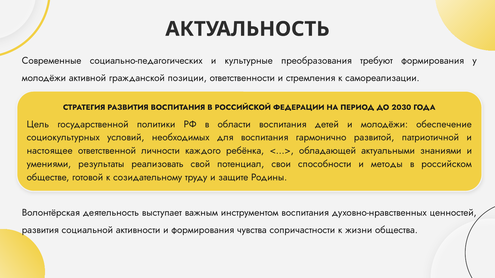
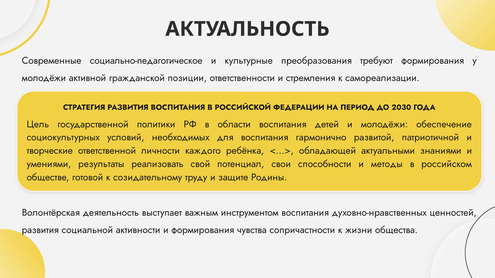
социально-педагогических: социально-педагогических -> социально-педагогическое (146, 61)
настоящее: настоящее -> творческие (50, 151)
